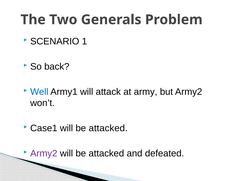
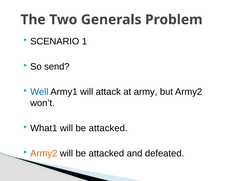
back: back -> send (57, 67)
Case1: Case1 -> What1 (44, 129)
Army2 colour: purple -> orange (44, 154)
